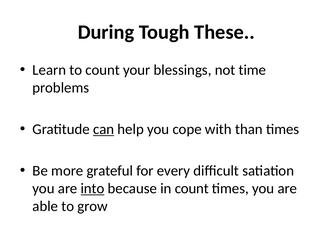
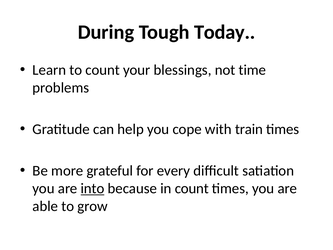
These: These -> Today (225, 32)
can underline: present -> none (104, 129)
than: than -> train (249, 129)
